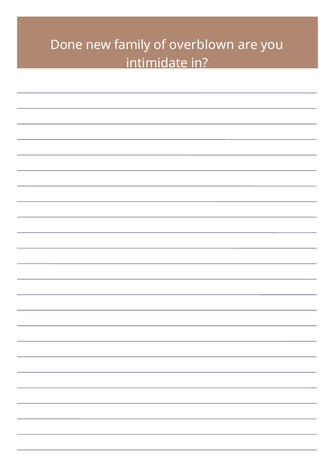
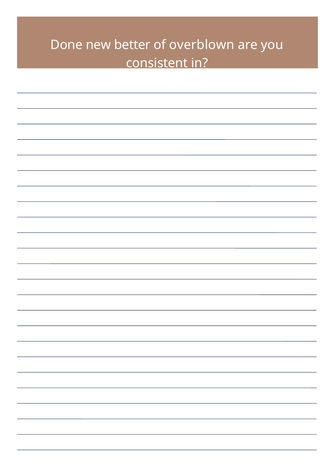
family: family -> better (132, 45)
intimidate: intimidate -> consistent (157, 63)
